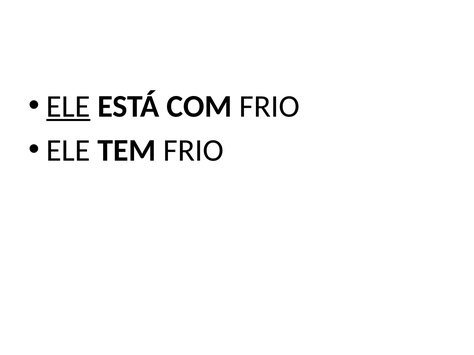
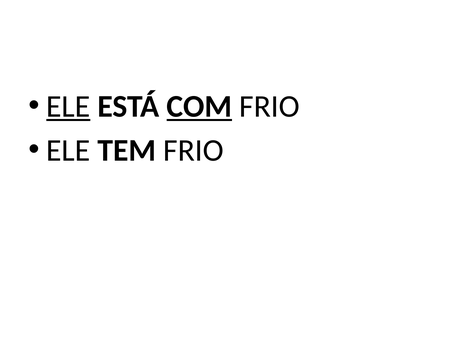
COM underline: none -> present (199, 106)
